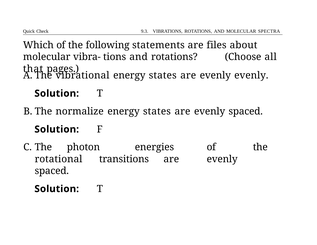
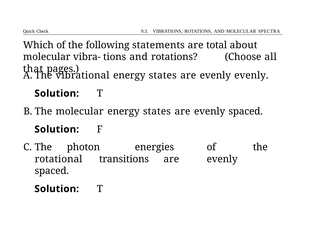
files: files -> total (217, 45)
normalize: normalize -> molecular (80, 111)
